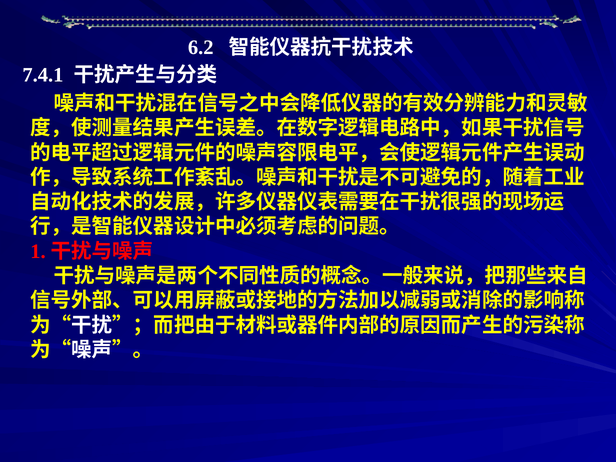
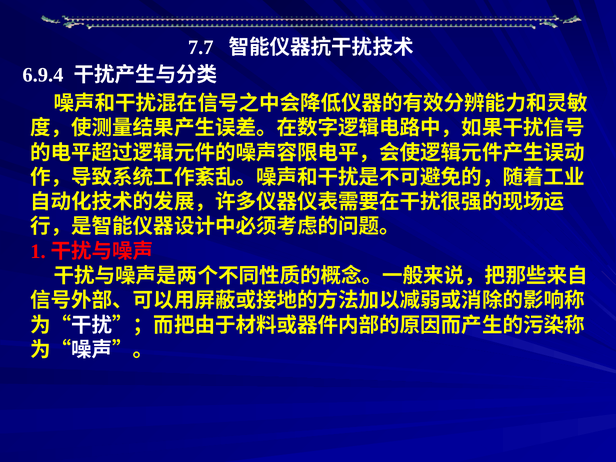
6.2: 6.2 -> 7.7 (201, 47)
7.4.1: 7.4.1 -> 6.9.4 (43, 75)
